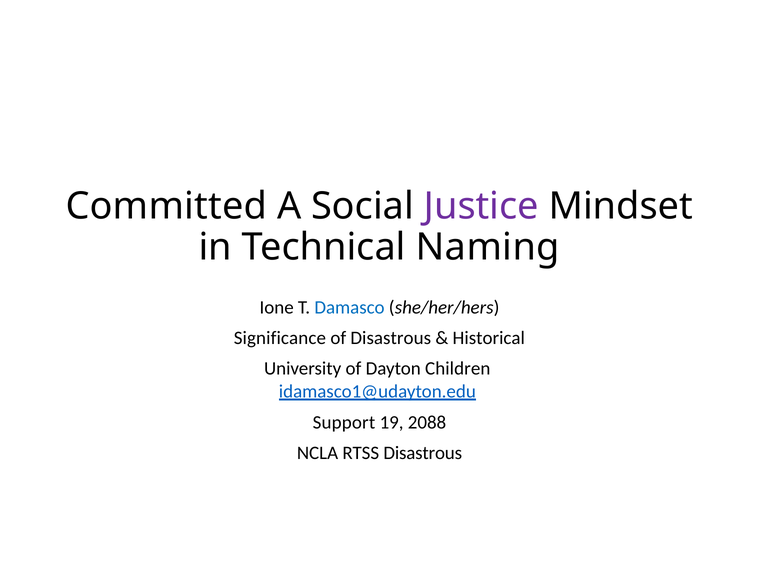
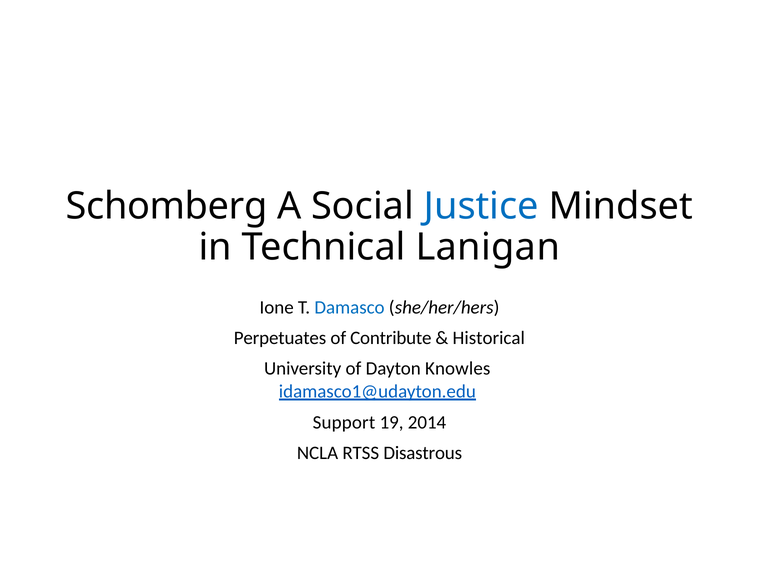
Committed: Committed -> Schomberg (167, 206)
Justice colour: purple -> blue (481, 206)
Naming: Naming -> Lanigan (488, 247)
Significance: Significance -> Perpetuates (280, 338)
of Disastrous: Disastrous -> Contribute (391, 338)
Children: Children -> Knowles (458, 369)
2088: 2088 -> 2014 (427, 423)
